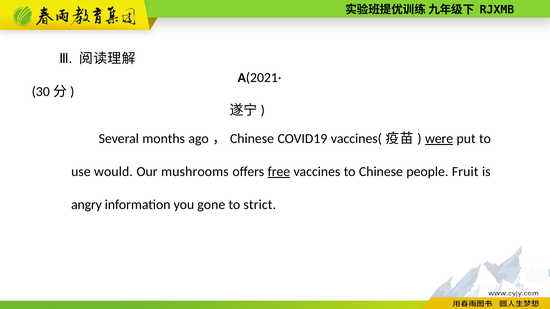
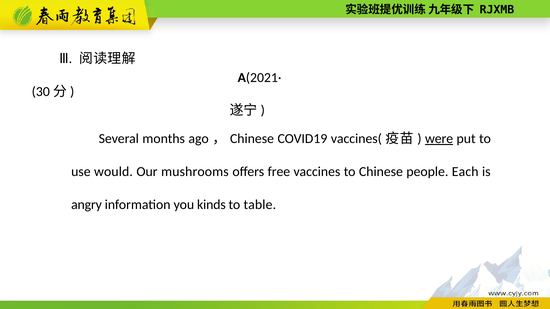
free underline: present -> none (279, 172)
Fruit: Fruit -> Each (465, 172)
gone: gone -> kinds (211, 205)
strict: strict -> table (260, 205)
